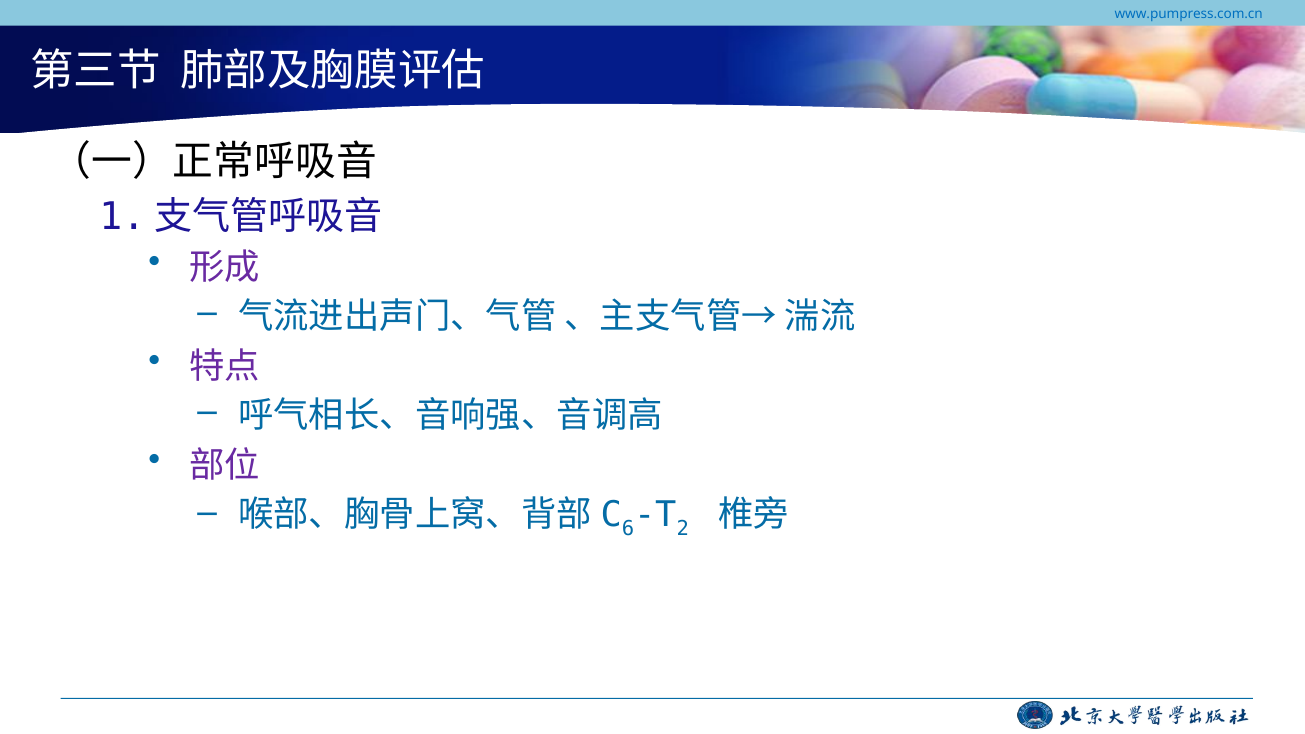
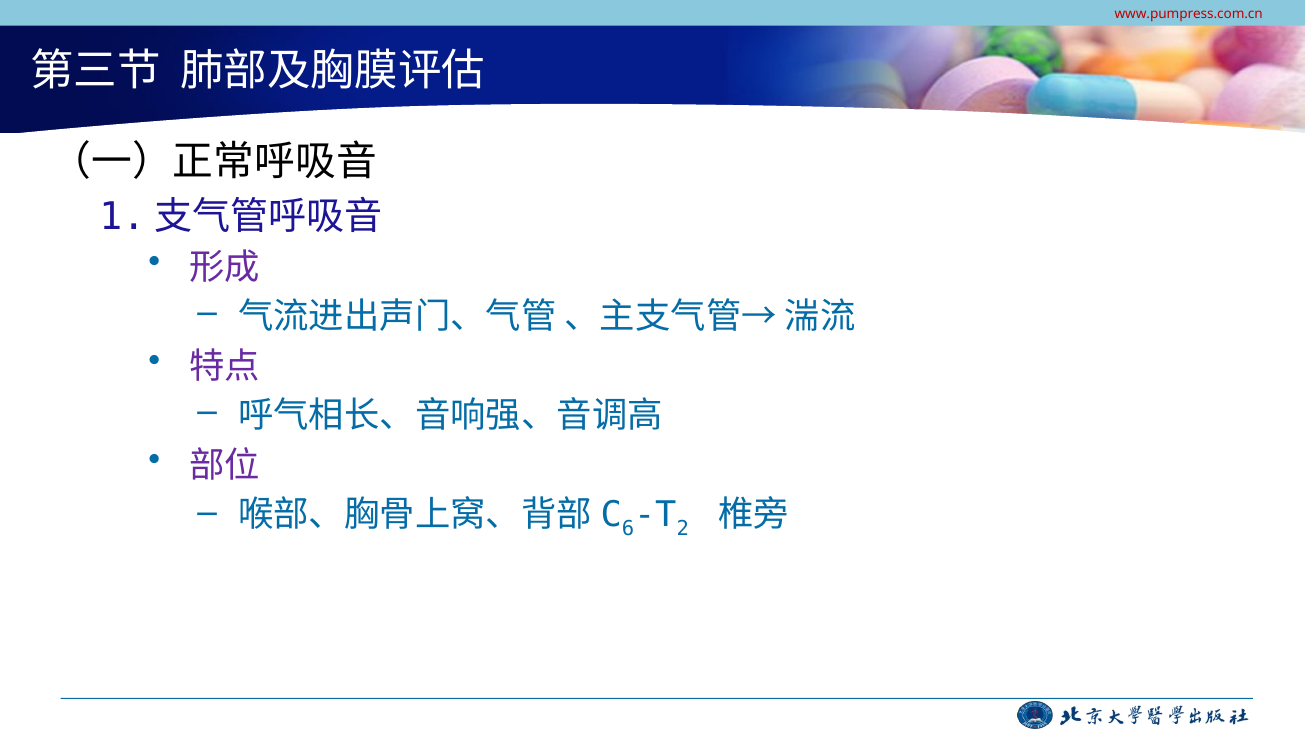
www.pumpress.com.cn colour: blue -> red (1189, 14)
